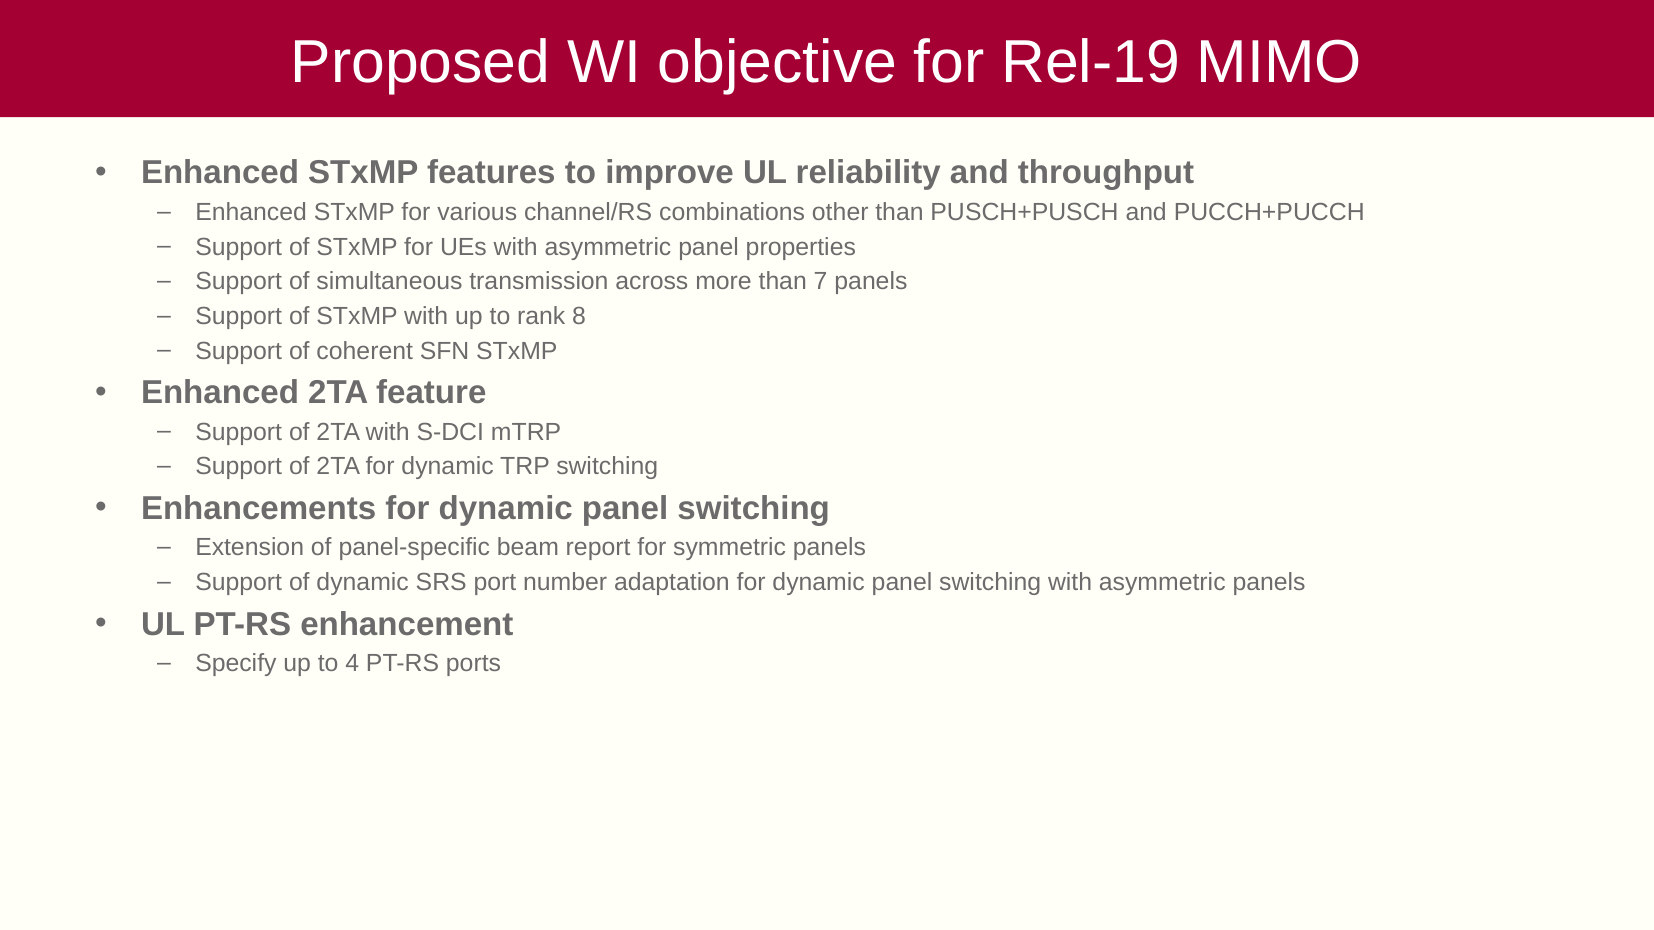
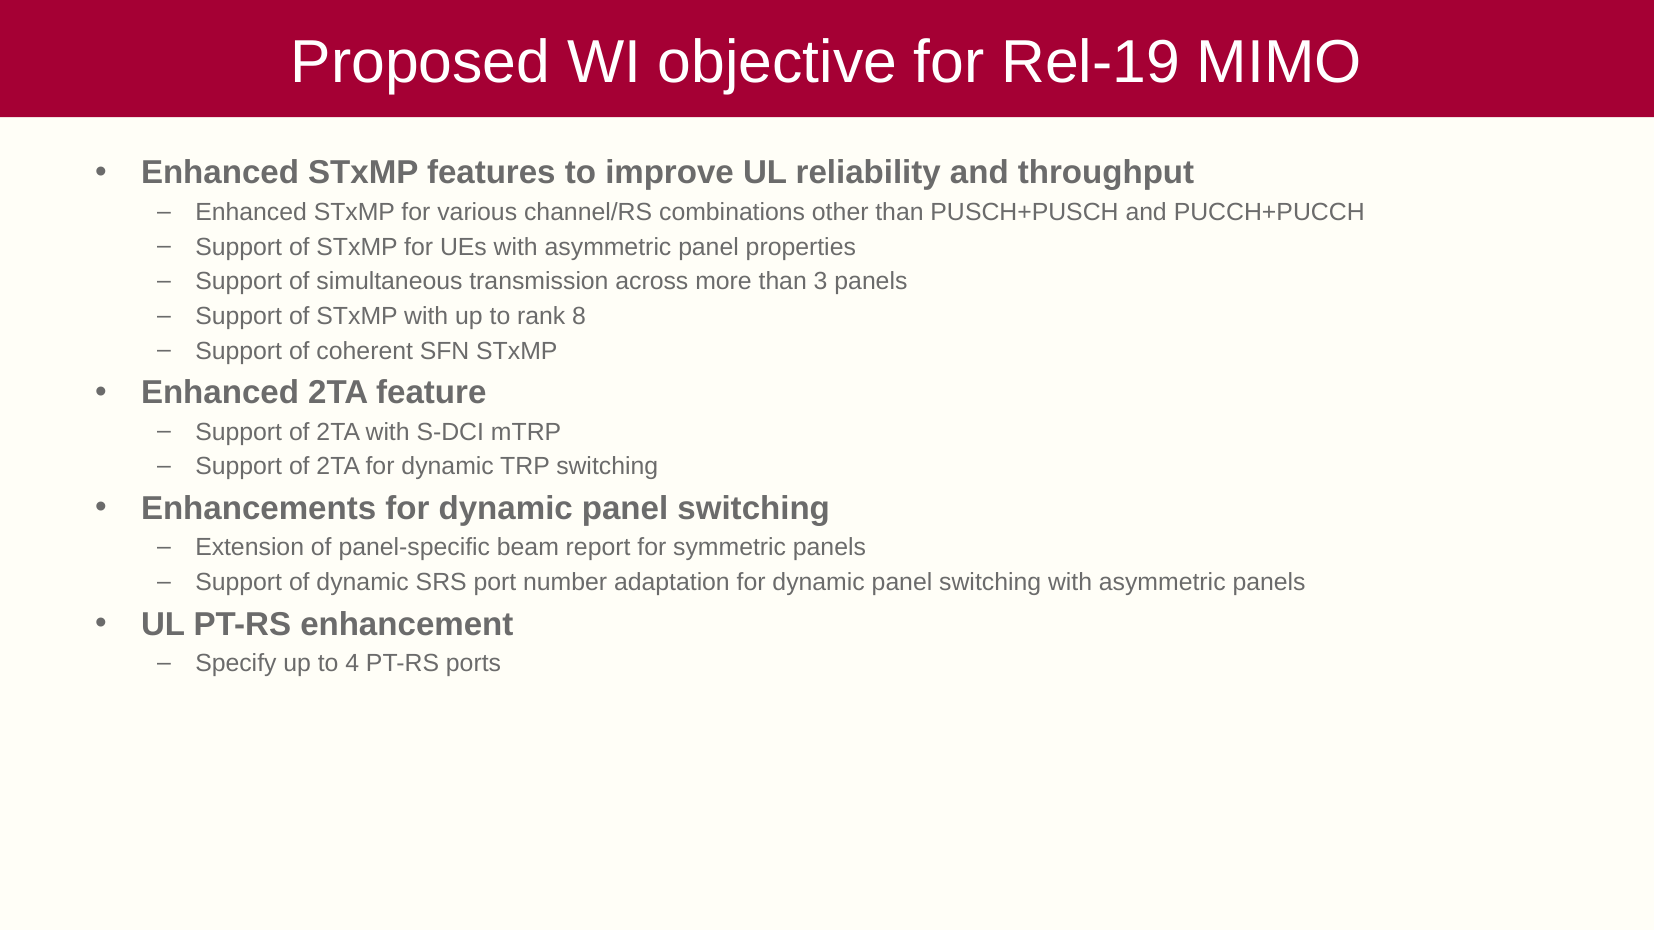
7: 7 -> 3 (821, 282)
